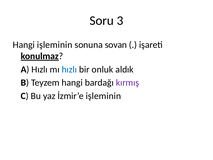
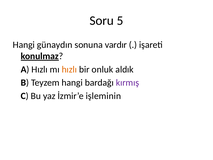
3: 3 -> 5 (120, 21)
Hangi işleminin: işleminin -> günaydın (55, 45)
sovan: sovan -> vardır (116, 45)
hızlı colour: blue -> orange (69, 69)
